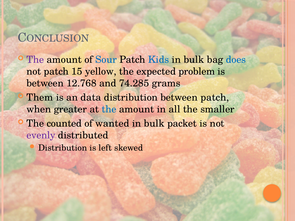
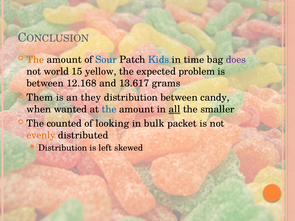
The colour: purple -> orange (35, 60)
bulk: bulk -> time (194, 60)
does colour: blue -> purple (236, 60)
not patch: patch -> world (56, 71)
12.768: 12.768 -> 12.168 (81, 83)
74.285: 74.285 -> 13.617 (134, 83)
data: data -> they (91, 98)
between patch: patch -> candy (215, 98)
greater: greater -> wanted (70, 109)
all underline: none -> present (174, 109)
wanted: wanted -> looking (112, 124)
evenly colour: purple -> orange (41, 135)
